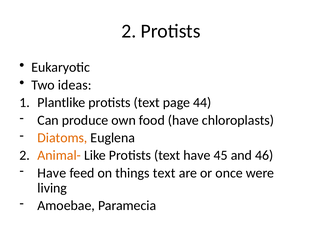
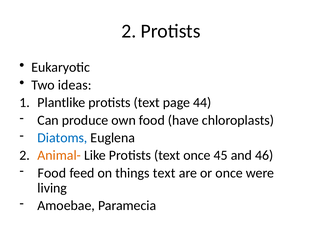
Diatoms colour: orange -> blue (62, 137)
text have: have -> once (197, 155)
Have: Have -> Food (52, 173)
